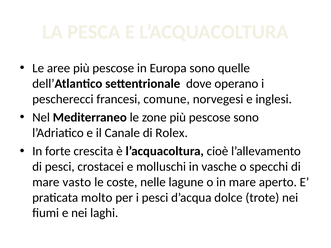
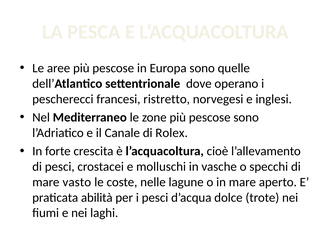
comune: comune -> ristretto (167, 99)
molto: molto -> abilità (97, 198)
